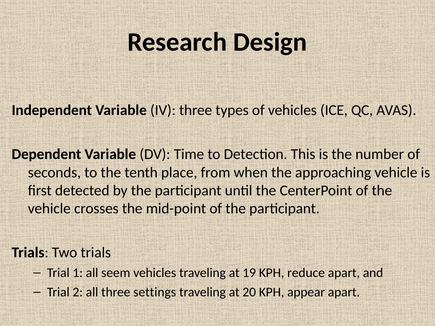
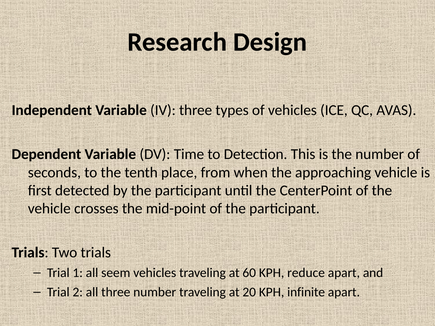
19: 19 -> 60 (249, 273)
three settings: settings -> number (155, 292)
appear: appear -> infinite (306, 292)
